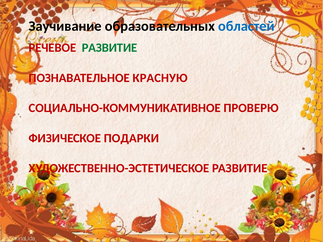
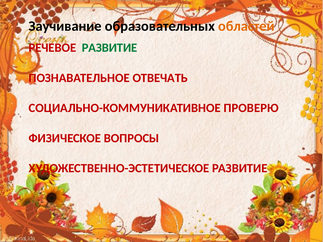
областей colour: blue -> orange (246, 26)
КРАСНУЮ: КРАСНУЮ -> ОТВЕЧАТЬ (160, 78)
ПОДАРКИ: ПОДАРКИ -> ВОПРОСЫ (132, 138)
